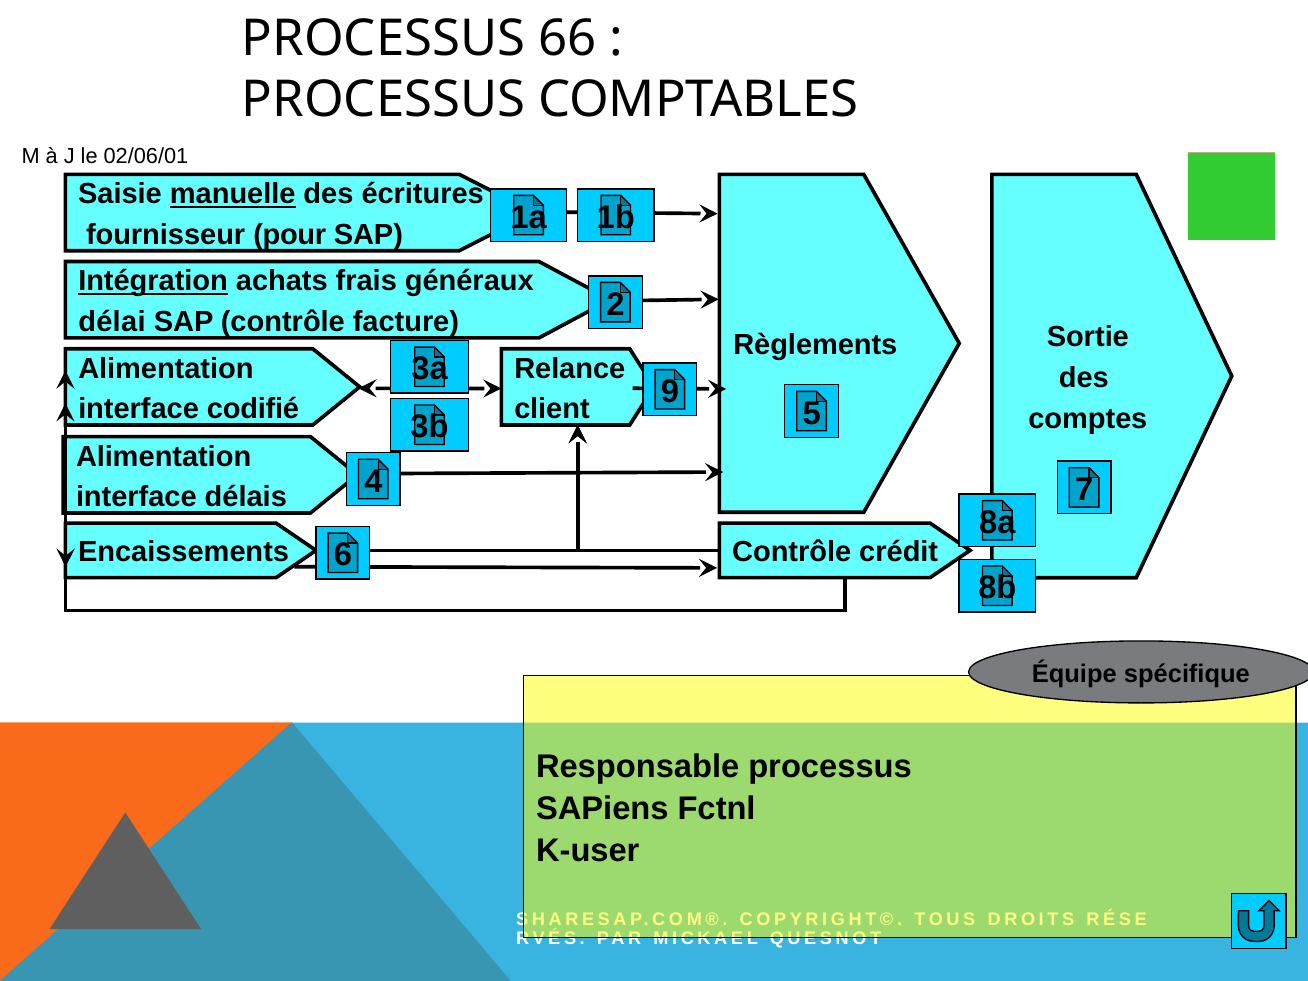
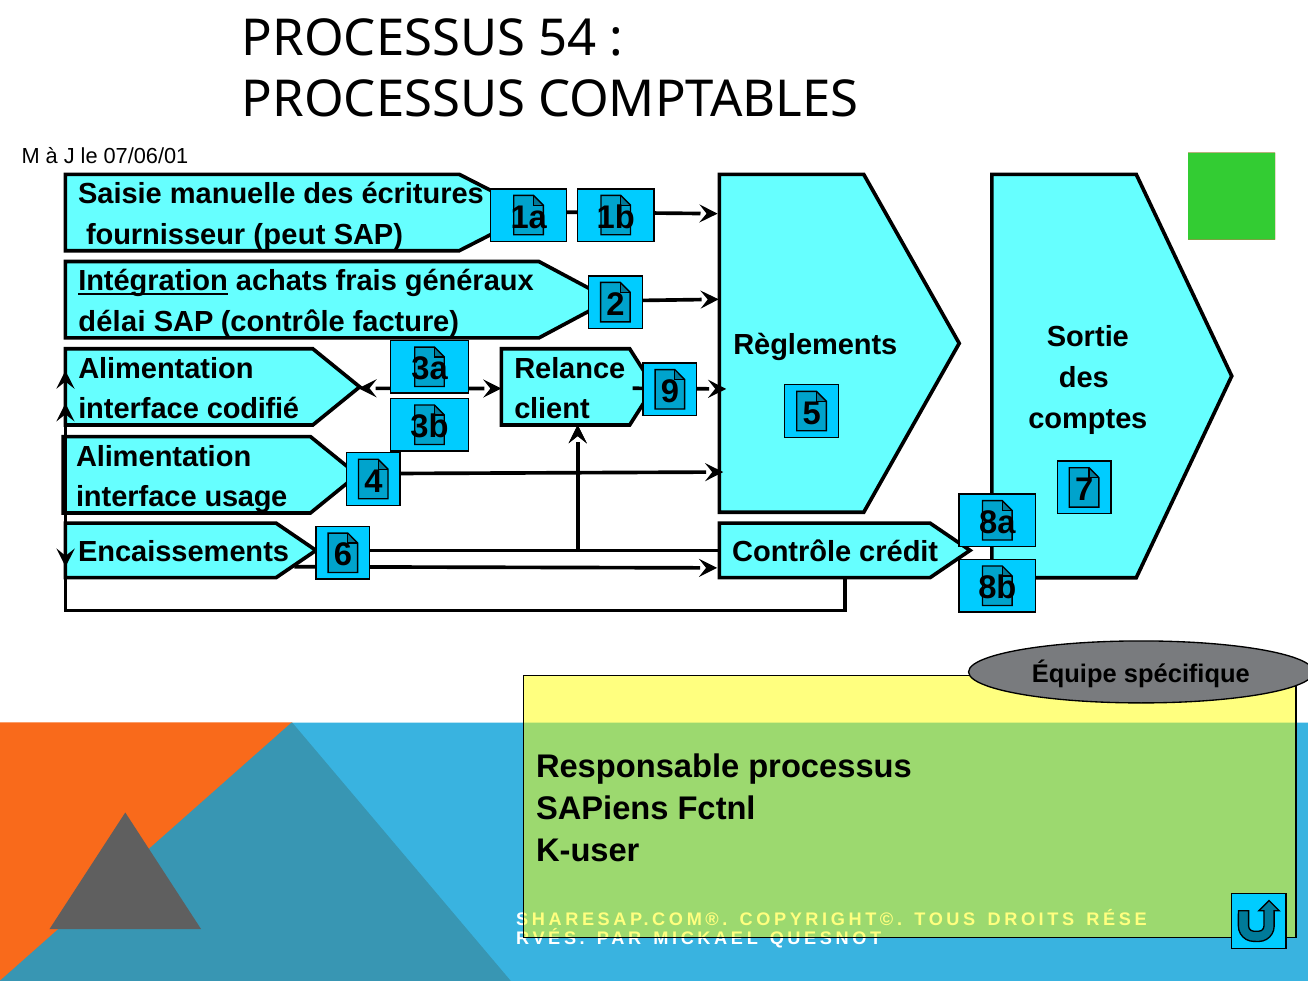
66: 66 -> 54 (567, 38)
02/06/01: 02/06/01 -> 07/06/01 (146, 157)
manuelle underline: present -> none (233, 194)
pour: pour -> peut (289, 235)
délais: délais -> usage (246, 497)
